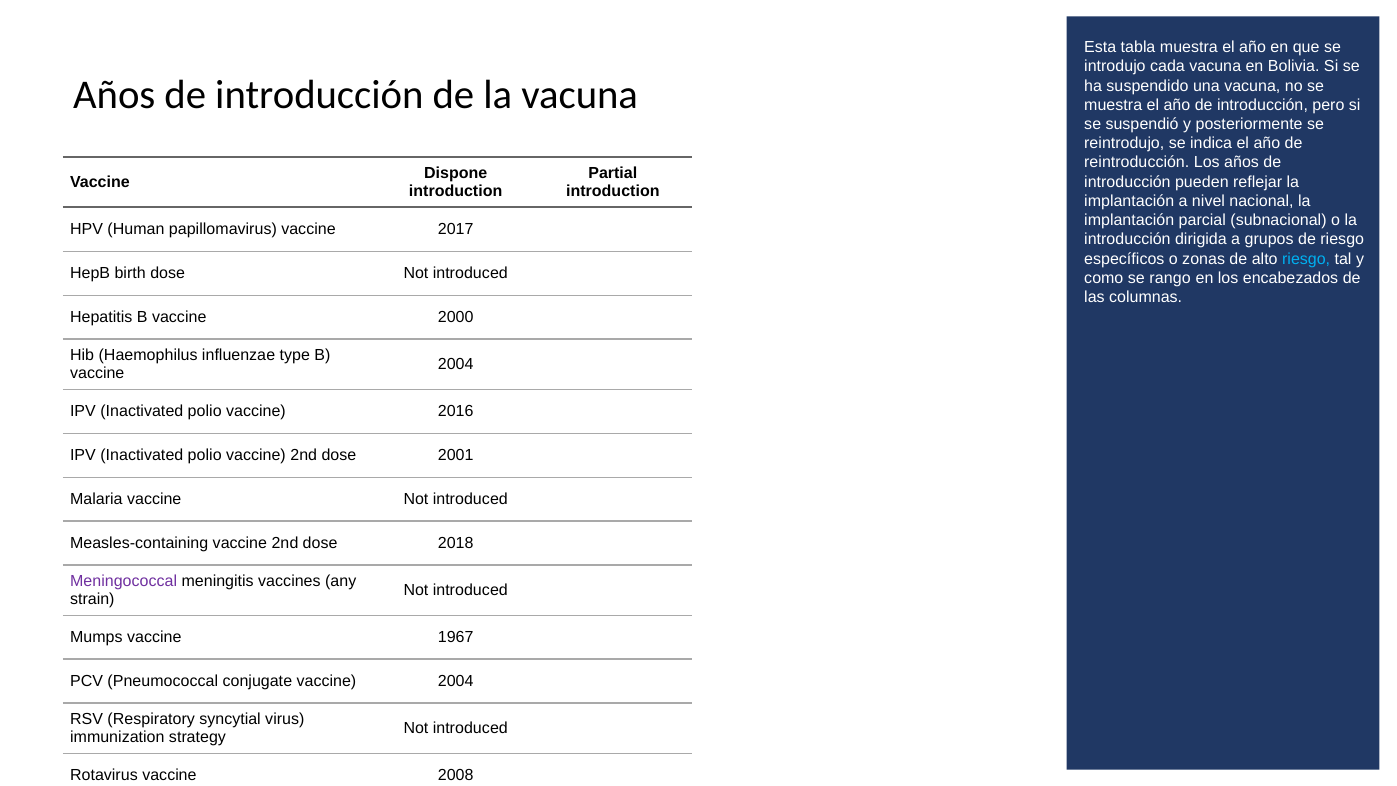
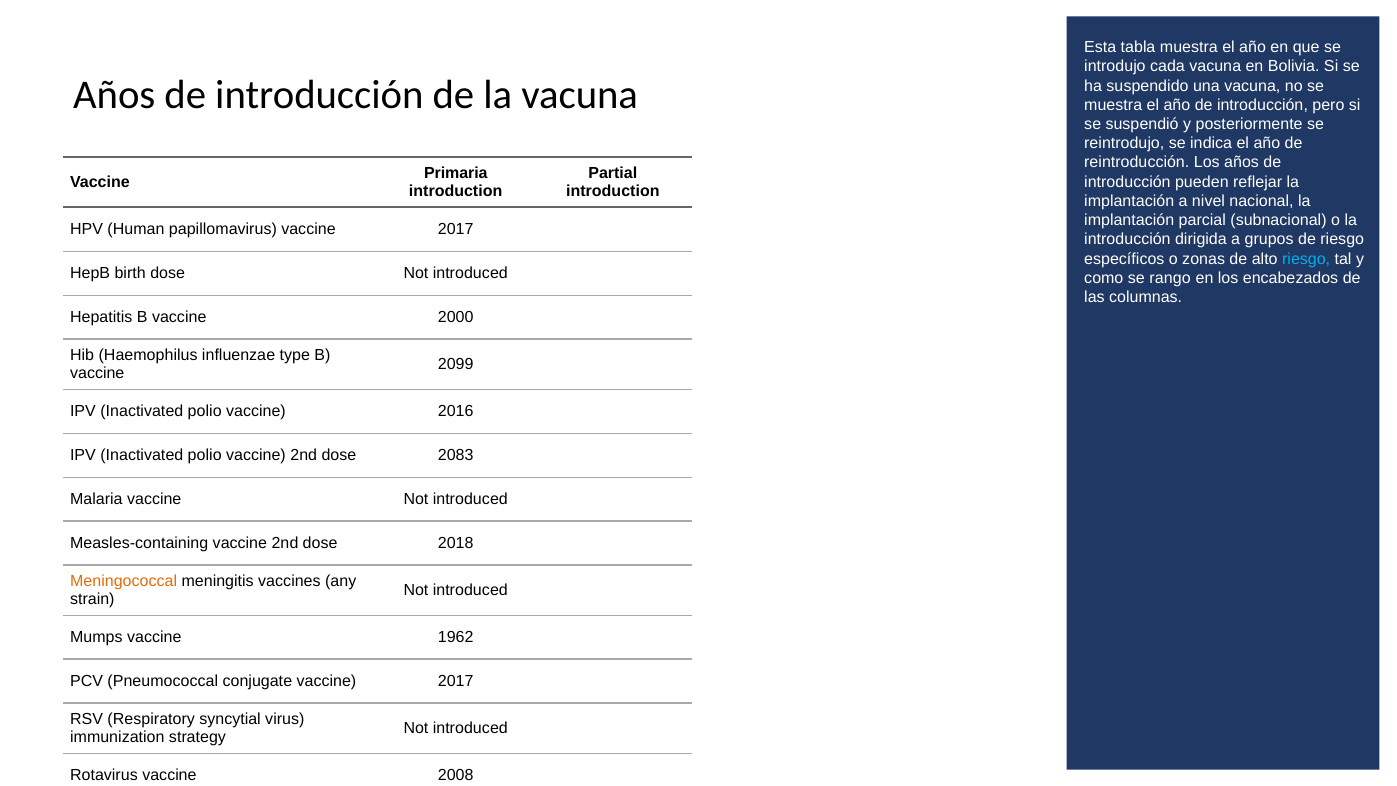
Dispone: Dispone -> Primaria (456, 174)
2004: 2004 -> 2099 (456, 364)
dose 2001: 2001 -> 2083 (456, 455)
Meningococcal colour: purple -> orange (124, 581)
1967: 1967 -> 1962 (456, 637)
conjugate vaccine 2004: 2004 -> 2017 (456, 681)
